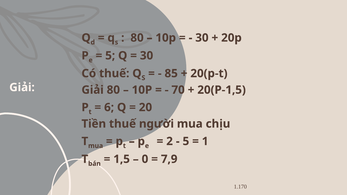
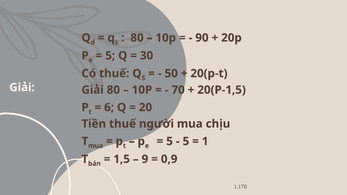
30: 30 -> 90 (202, 38)
85: 85 -> 50 (171, 73)
2: 2 -> 5 (170, 141)
0: 0 -> 9 (145, 159)
7,9: 7,9 -> 0,9 (169, 159)
